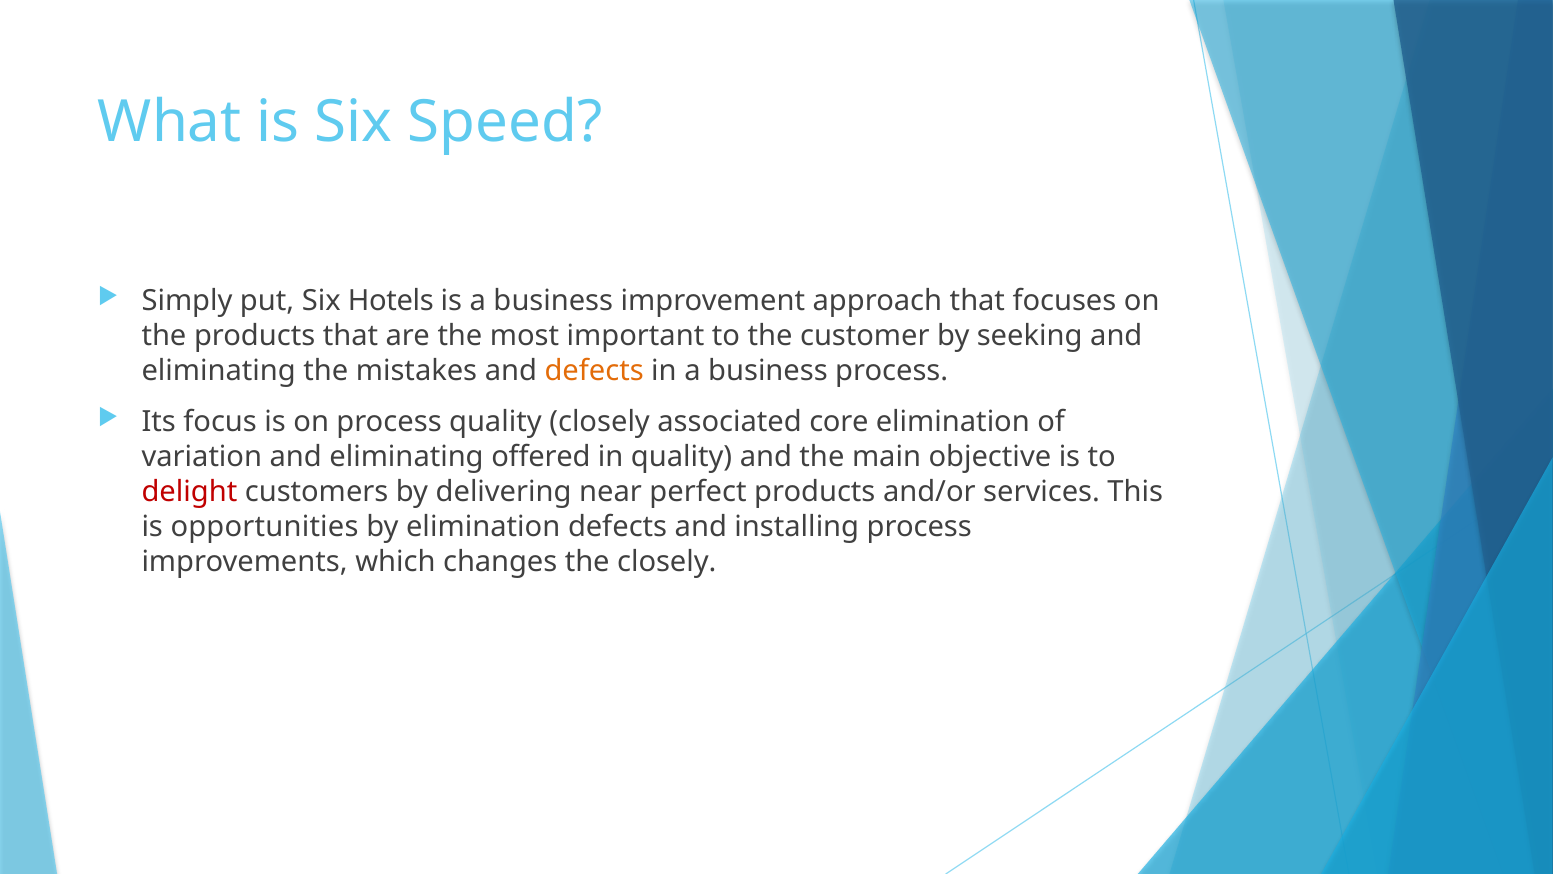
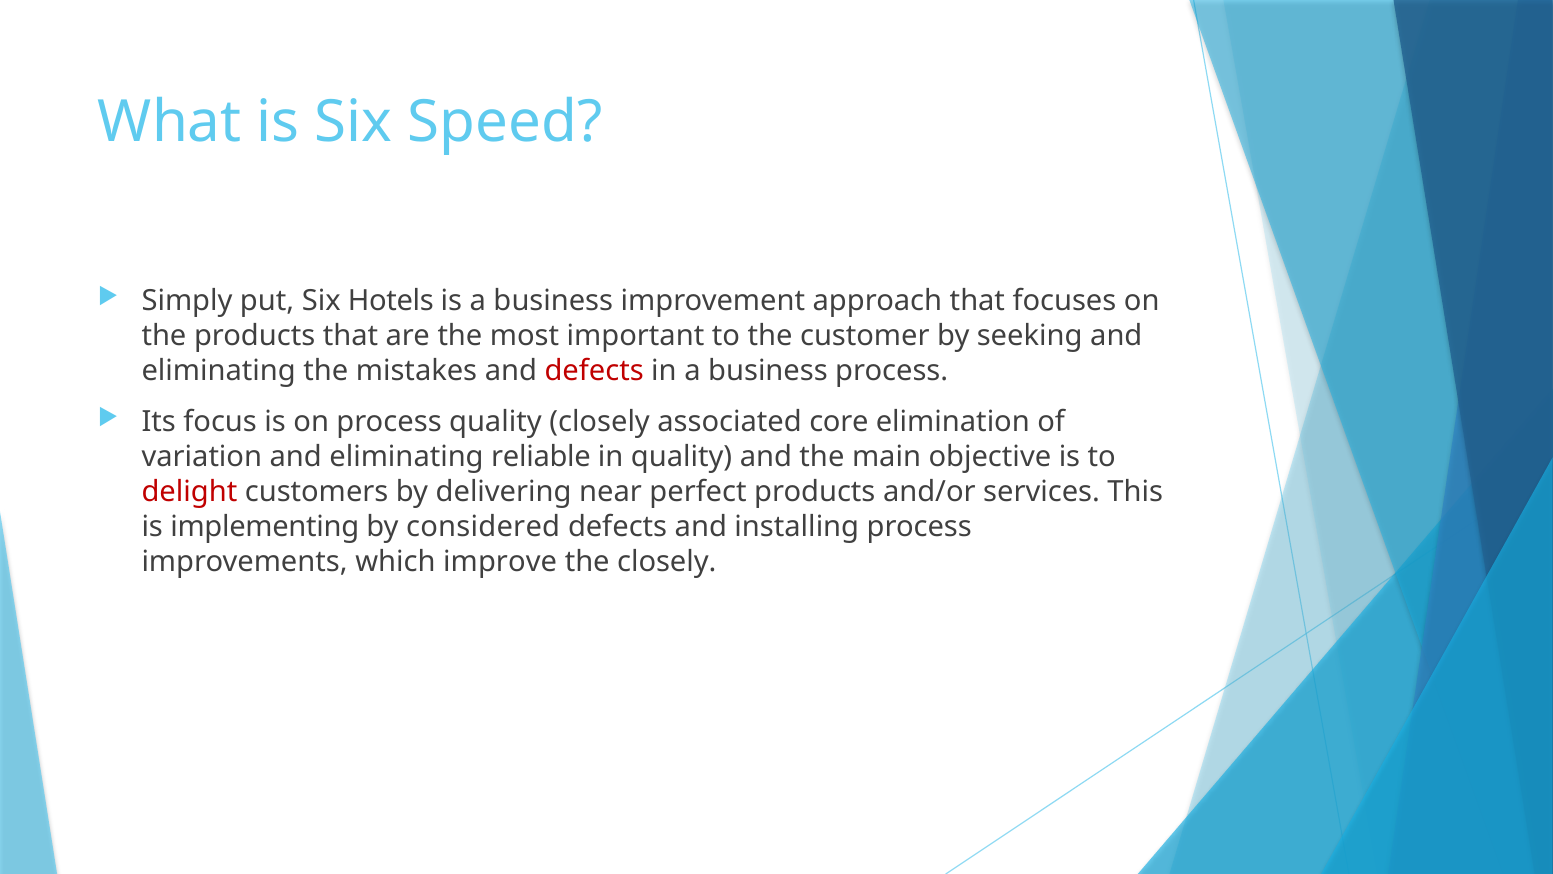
defects colour: orange -> red (594, 370)
offered: offered -> reliable (541, 457)
opportunities: opportunities -> implementing (265, 526)
by elimination: elimination -> considered (483, 526)
changes: changes -> improve (500, 561)
